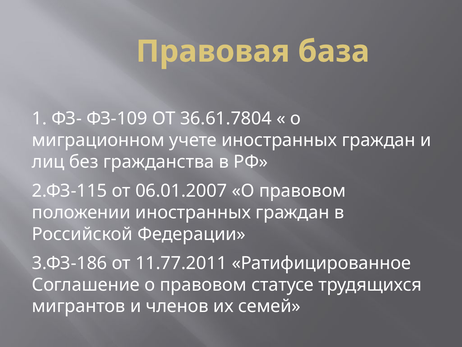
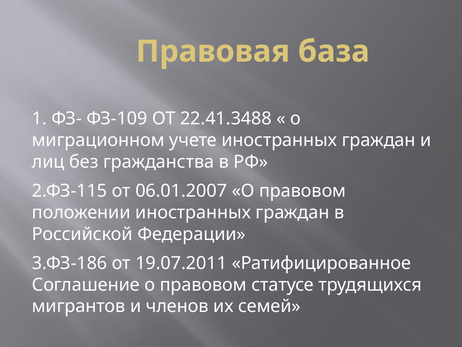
36.61.7804: 36.61.7804 -> 22.41.3488 (226, 118)
11.77.2011: 11.77.2011 -> 19.07.2011 (181, 263)
